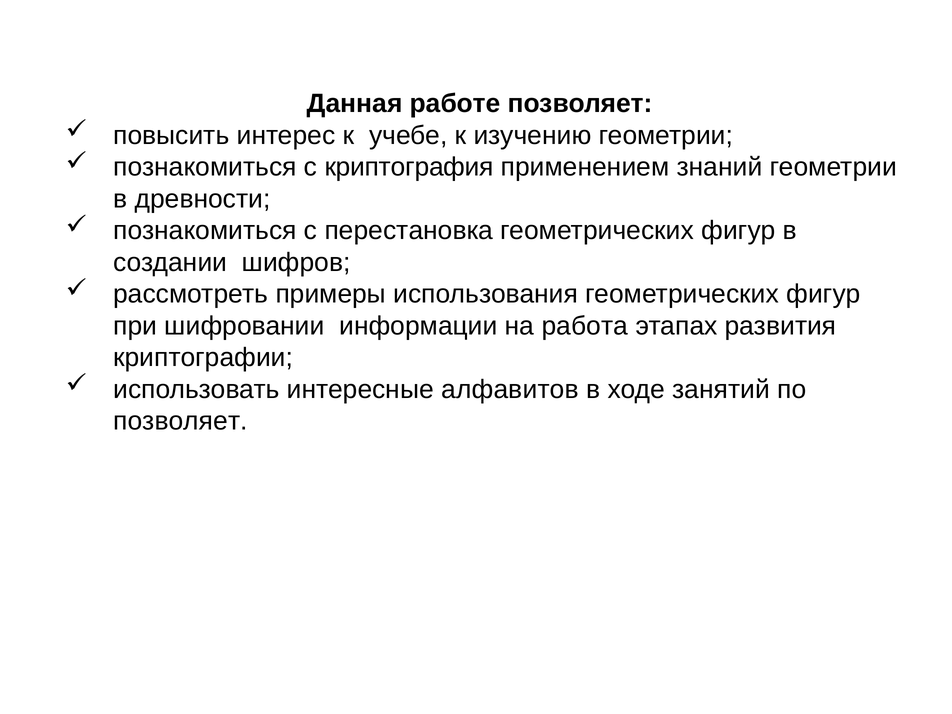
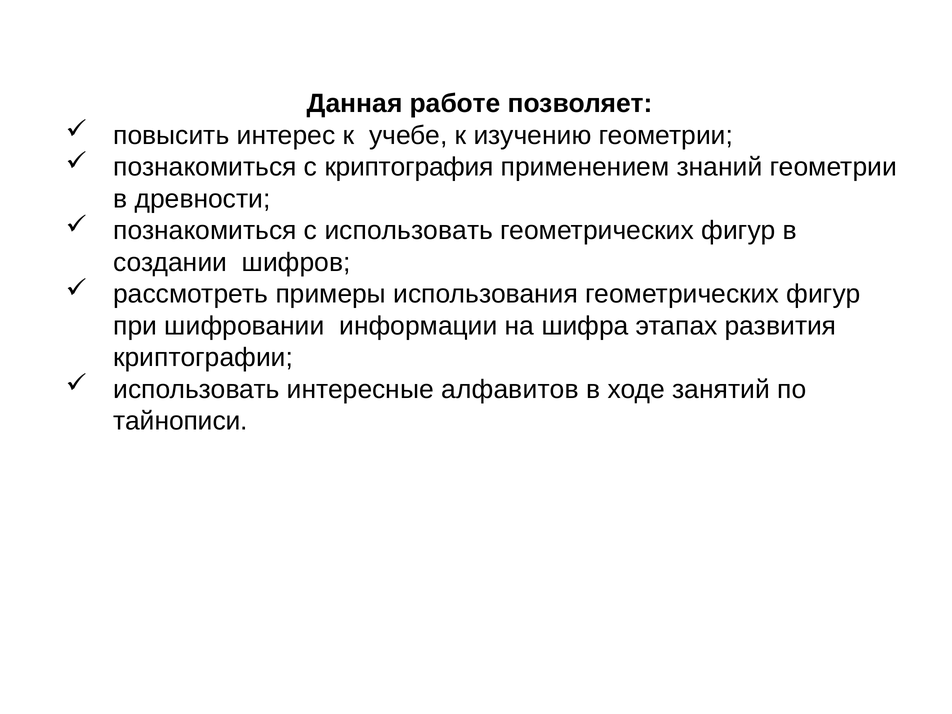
с перестановка: перестановка -> использовать (409, 231)
работа: работа -> шифра (585, 326)
позволяет: позволяет -> тайнописи (181, 421)
